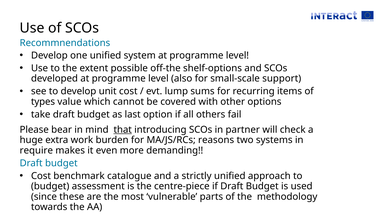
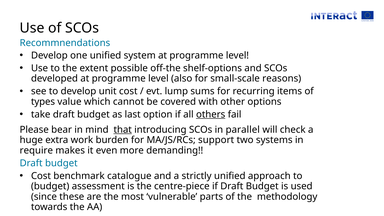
support: support -> reasons (282, 79)
others underline: none -> present (211, 114)
partner: partner -> parallel (243, 130)
reasons: reasons -> support (216, 140)
